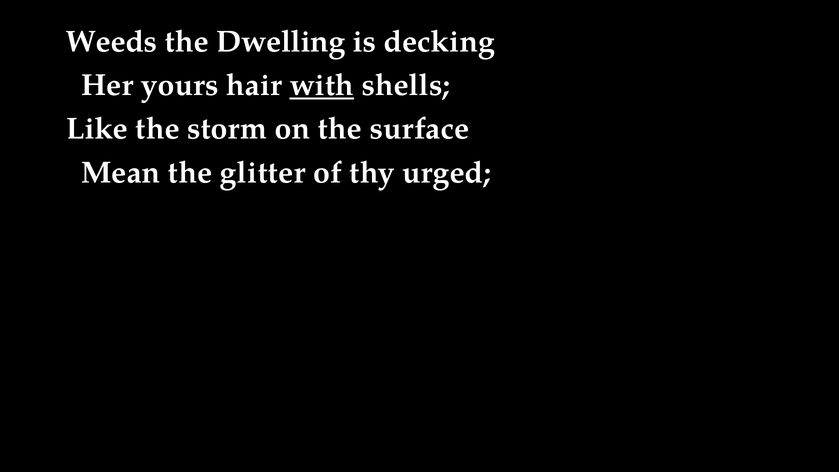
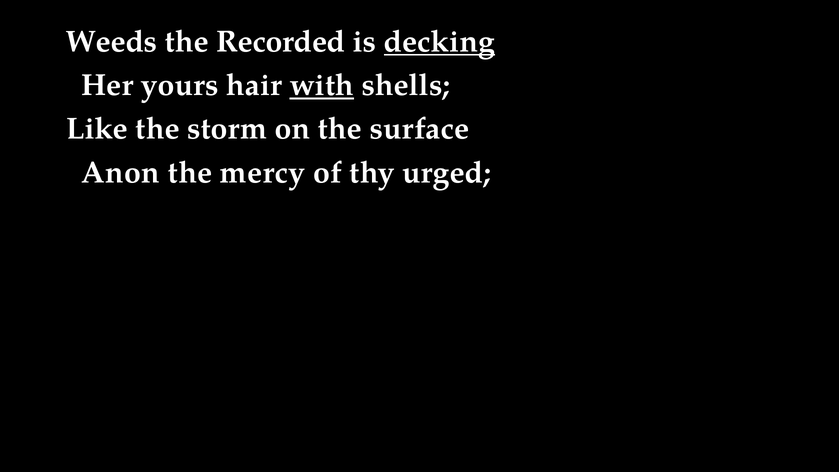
Dwelling: Dwelling -> Recorded (281, 42)
decking underline: none -> present (439, 42)
Mean: Mean -> Anon (121, 173)
glitter: glitter -> mercy (263, 173)
